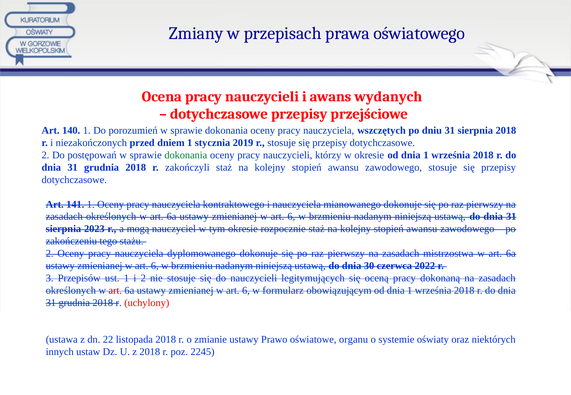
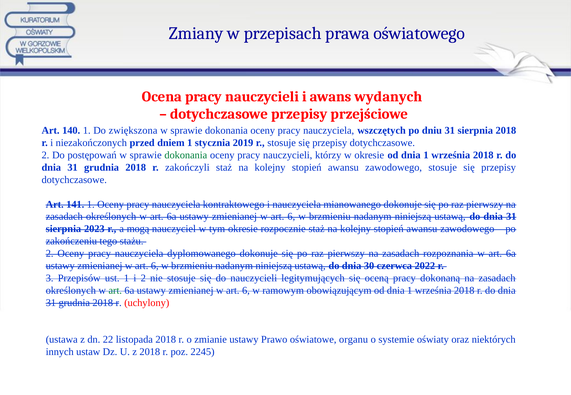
porozumień: porozumień -> zwiększona (133, 131)
mistrzostwa: mistrzostwa -> rozpoznania (448, 254)
art colour: red -> green (115, 291)
formularz: formularz -> ramowym (283, 291)
